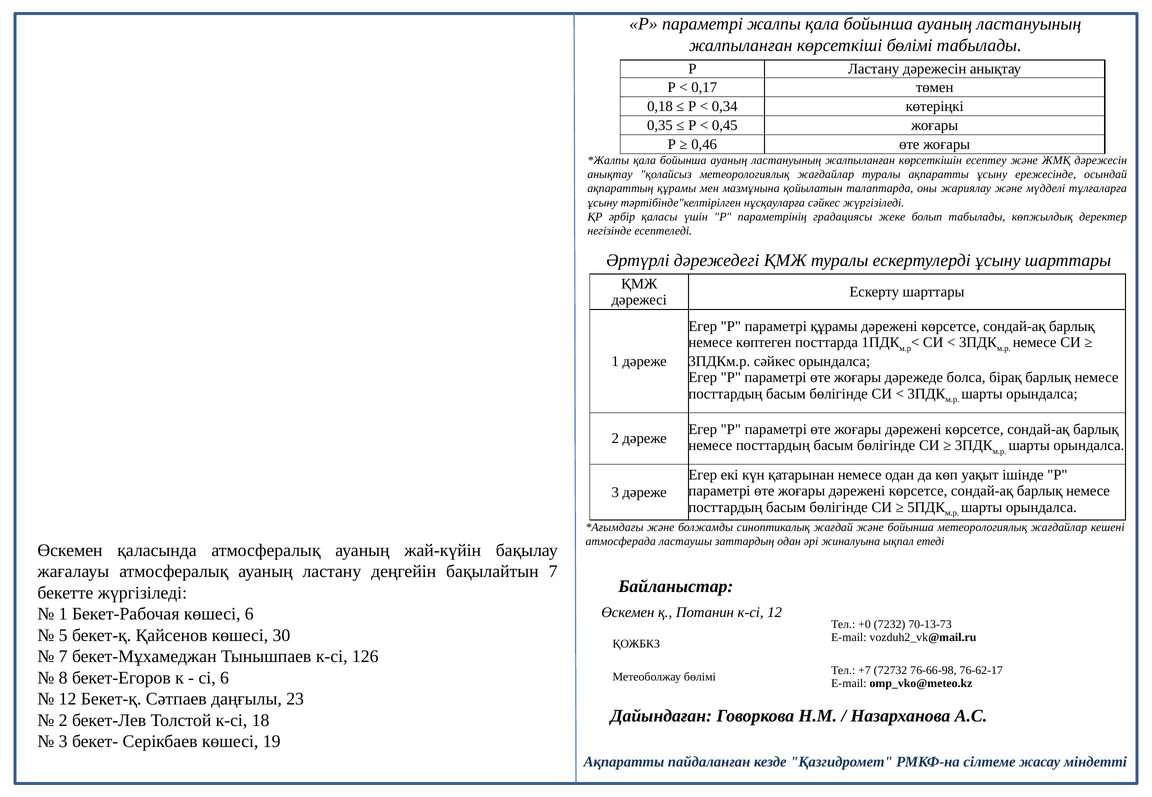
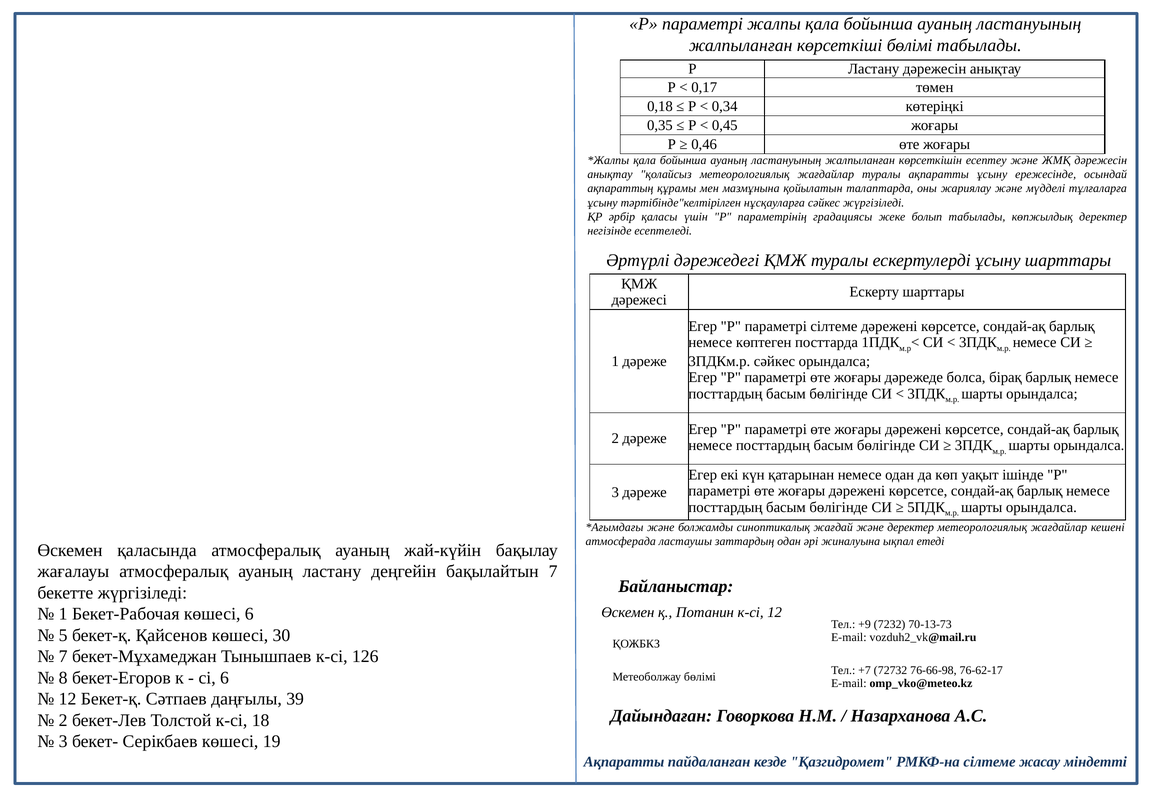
параметрі құрамы: құрамы -> сілтеме (834, 326)
және бойынша: бойынша -> деректер (911, 528)
+0: +0 -> +9 (864, 625)
23: 23 -> 39 (295, 699)
